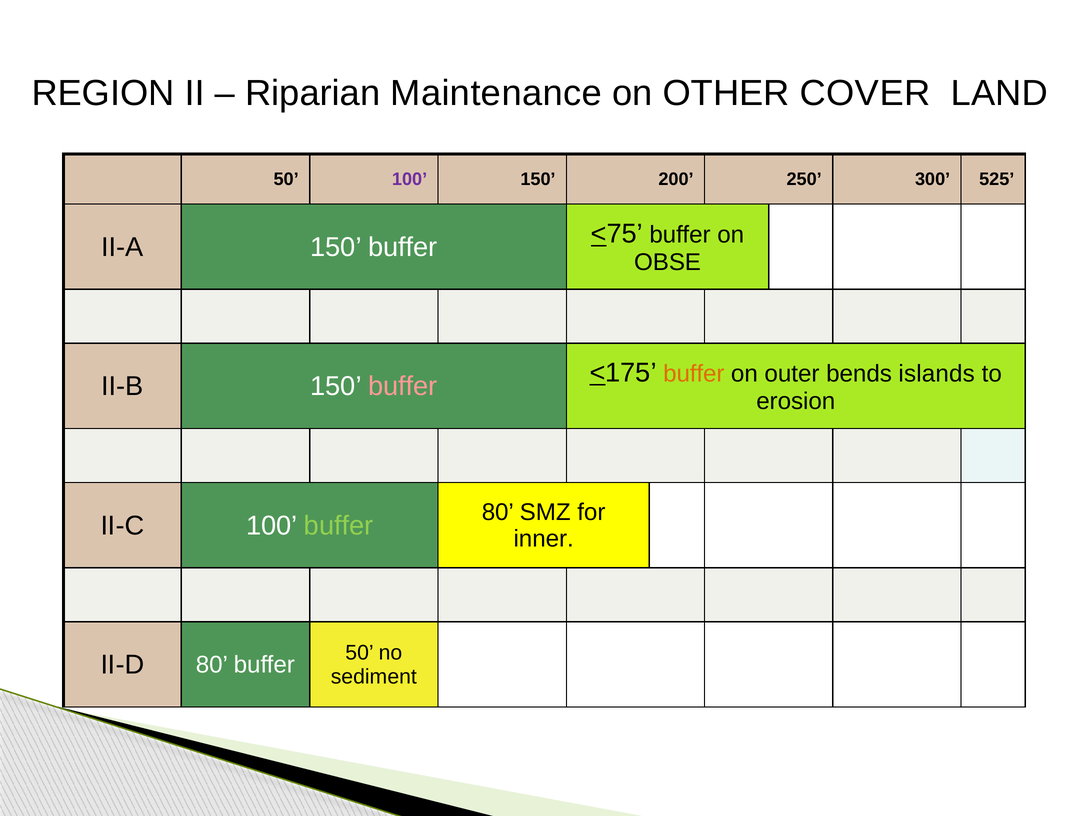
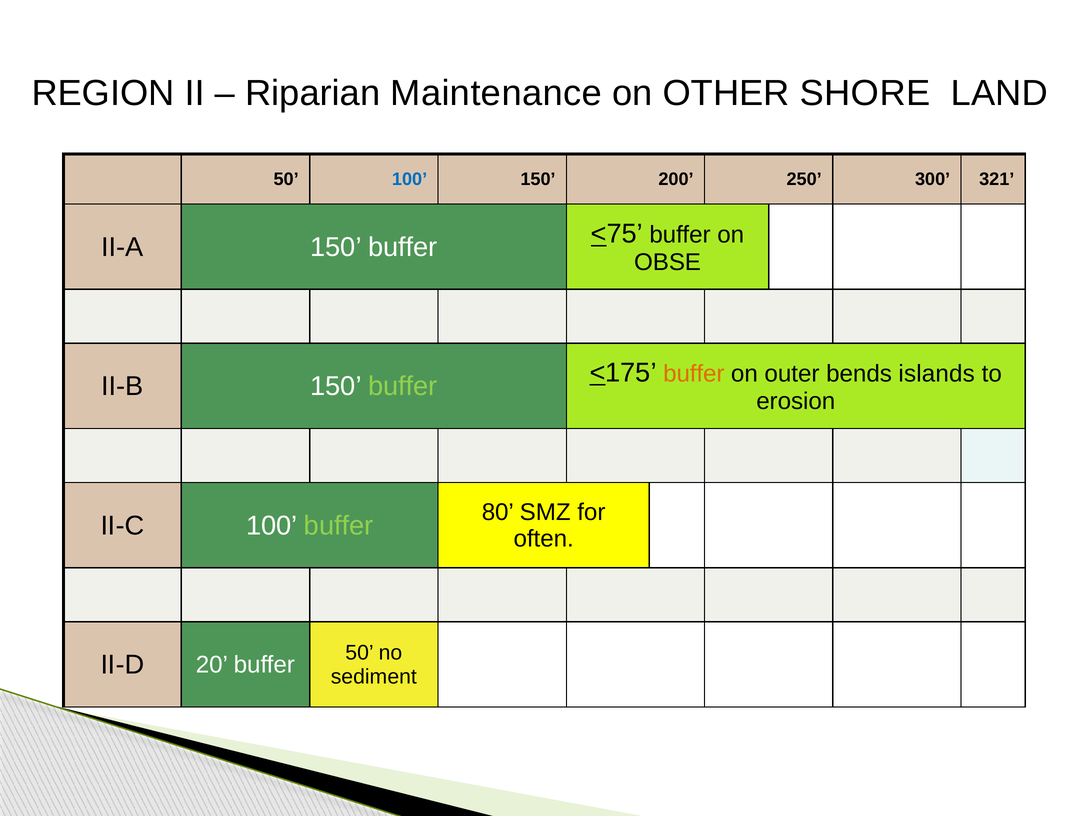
COVER: COVER -> SHORE (865, 93)
100 colour: purple -> blue (410, 180)
525: 525 -> 321 (997, 180)
buffer colour: pink -> light green (403, 387)
inner: inner -> often (544, 539)
II-D 80: 80 -> 20 (212, 665)
